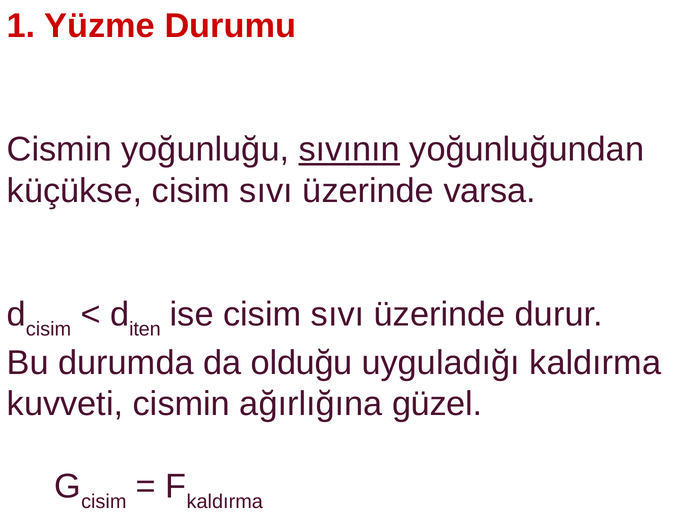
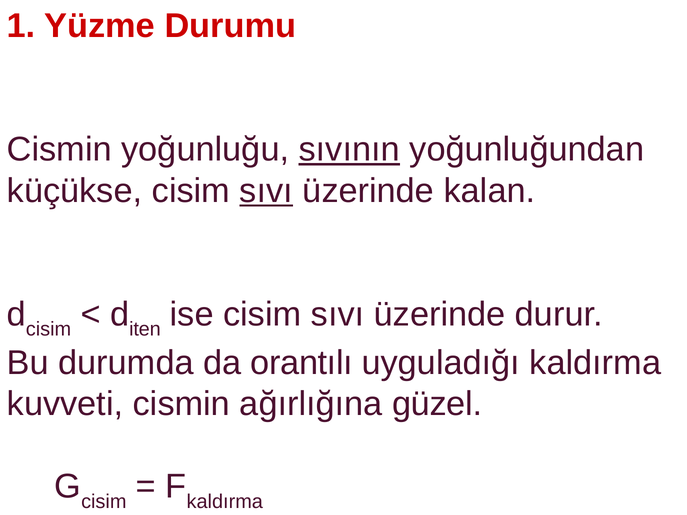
sıvı underline: none -> present (266, 191)
varsa: varsa -> kalan (489, 191)
olduğu: olduğu -> orantılı (302, 363)
